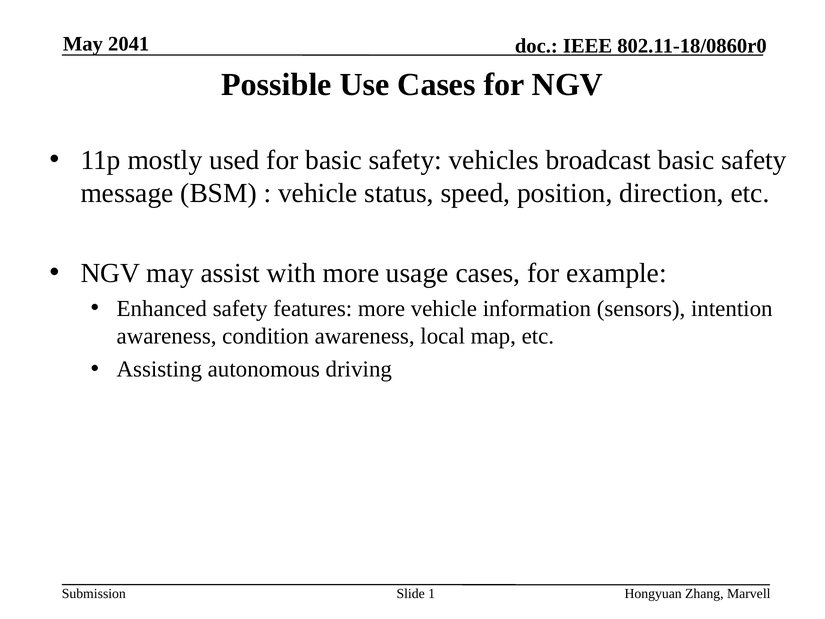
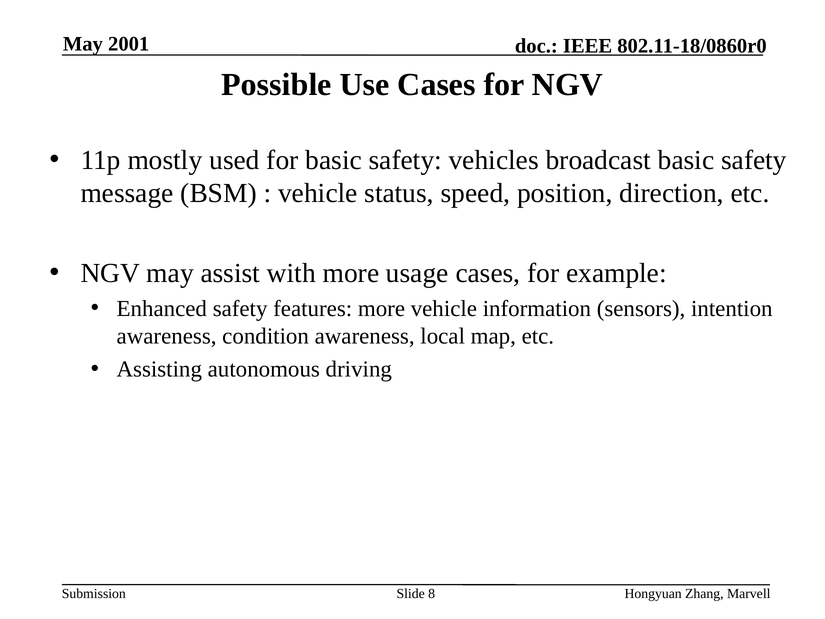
2041: 2041 -> 2001 (129, 44)
1: 1 -> 8 (432, 593)
